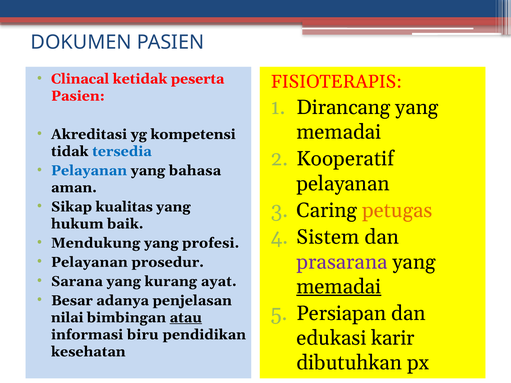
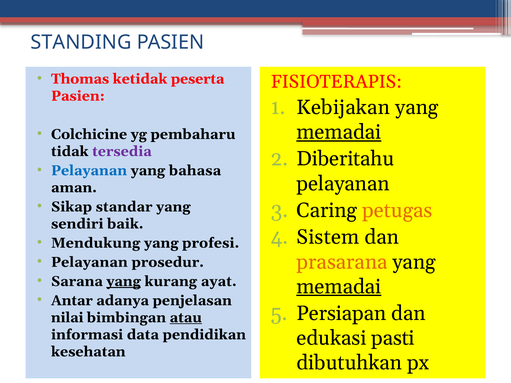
DOKUMEN: DOKUMEN -> STANDING (81, 42)
Clinacal: Clinacal -> Thomas (80, 79)
Dirancang: Dirancang -> Kebijakan (343, 107)
memadai underline: none -> present (339, 132)
Akreditasi: Akreditasi -> Colchicine (89, 134)
kompetensi: kompetensi -> pembaharu (193, 134)
tersedia colour: blue -> purple (122, 151)
Kooperatif: Kooperatif -> Diberitahu (345, 159)
kualitas: kualitas -> standar (124, 207)
hukum: hukum -> sendiri (77, 224)
prasarana colour: purple -> orange (342, 262)
yang underline: none -> present (124, 282)
Besar: Besar -> Antar (72, 301)
biru: biru -> data (143, 335)
karir: karir -> pasti (393, 338)
